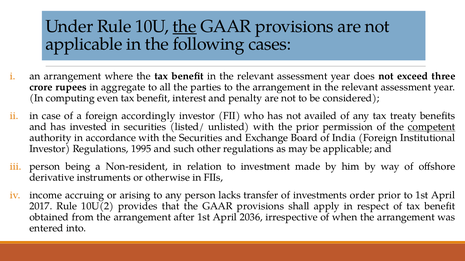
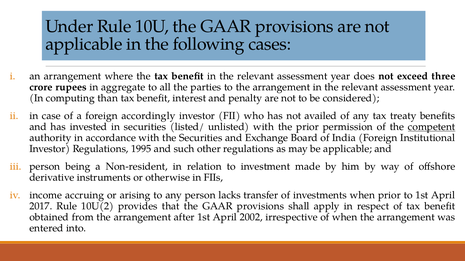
the underline: present -> none (185, 26)
even: even -> than (108, 98)
investments order: order -> when (363, 196)
2036: 2036 -> 2002 (251, 218)
